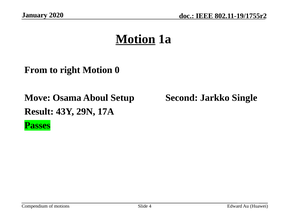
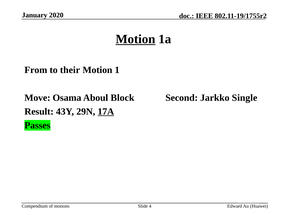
right: right -> their (70, 70)
0: 0 -> 1 (117, 70)
Setup: Setup -> Block (122, 98)
17A underline: none -> present (106, 112)
